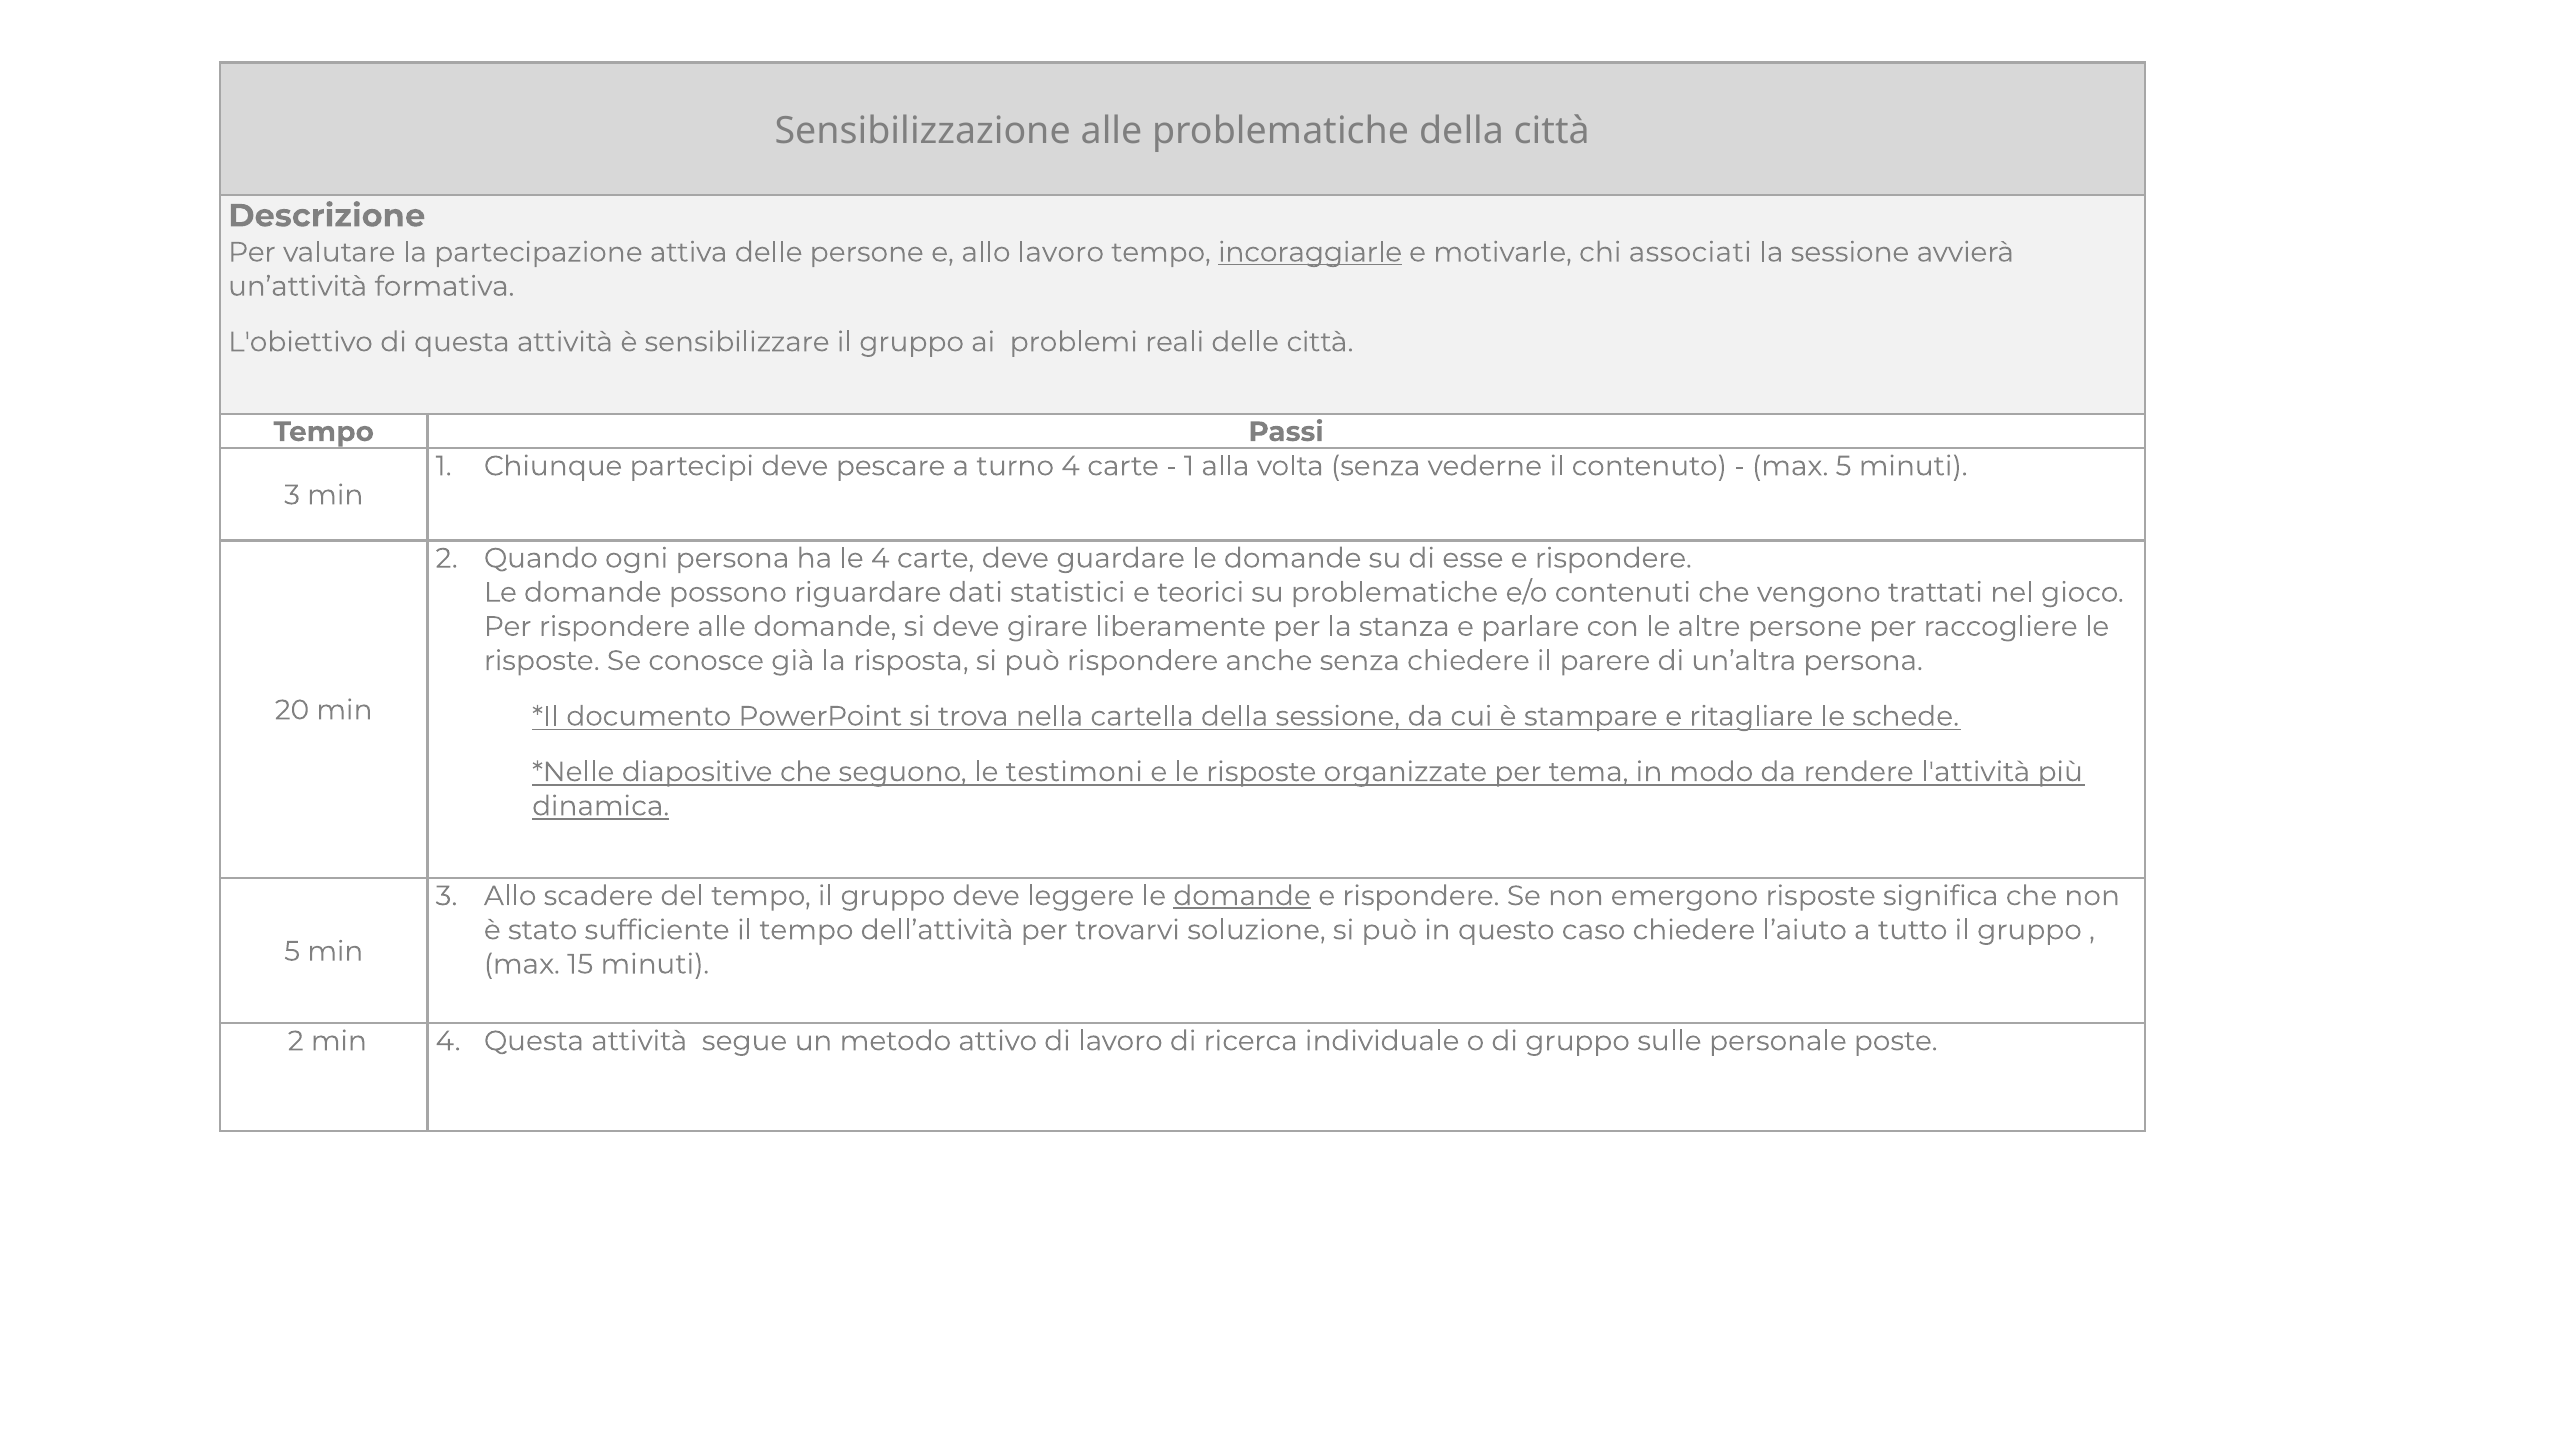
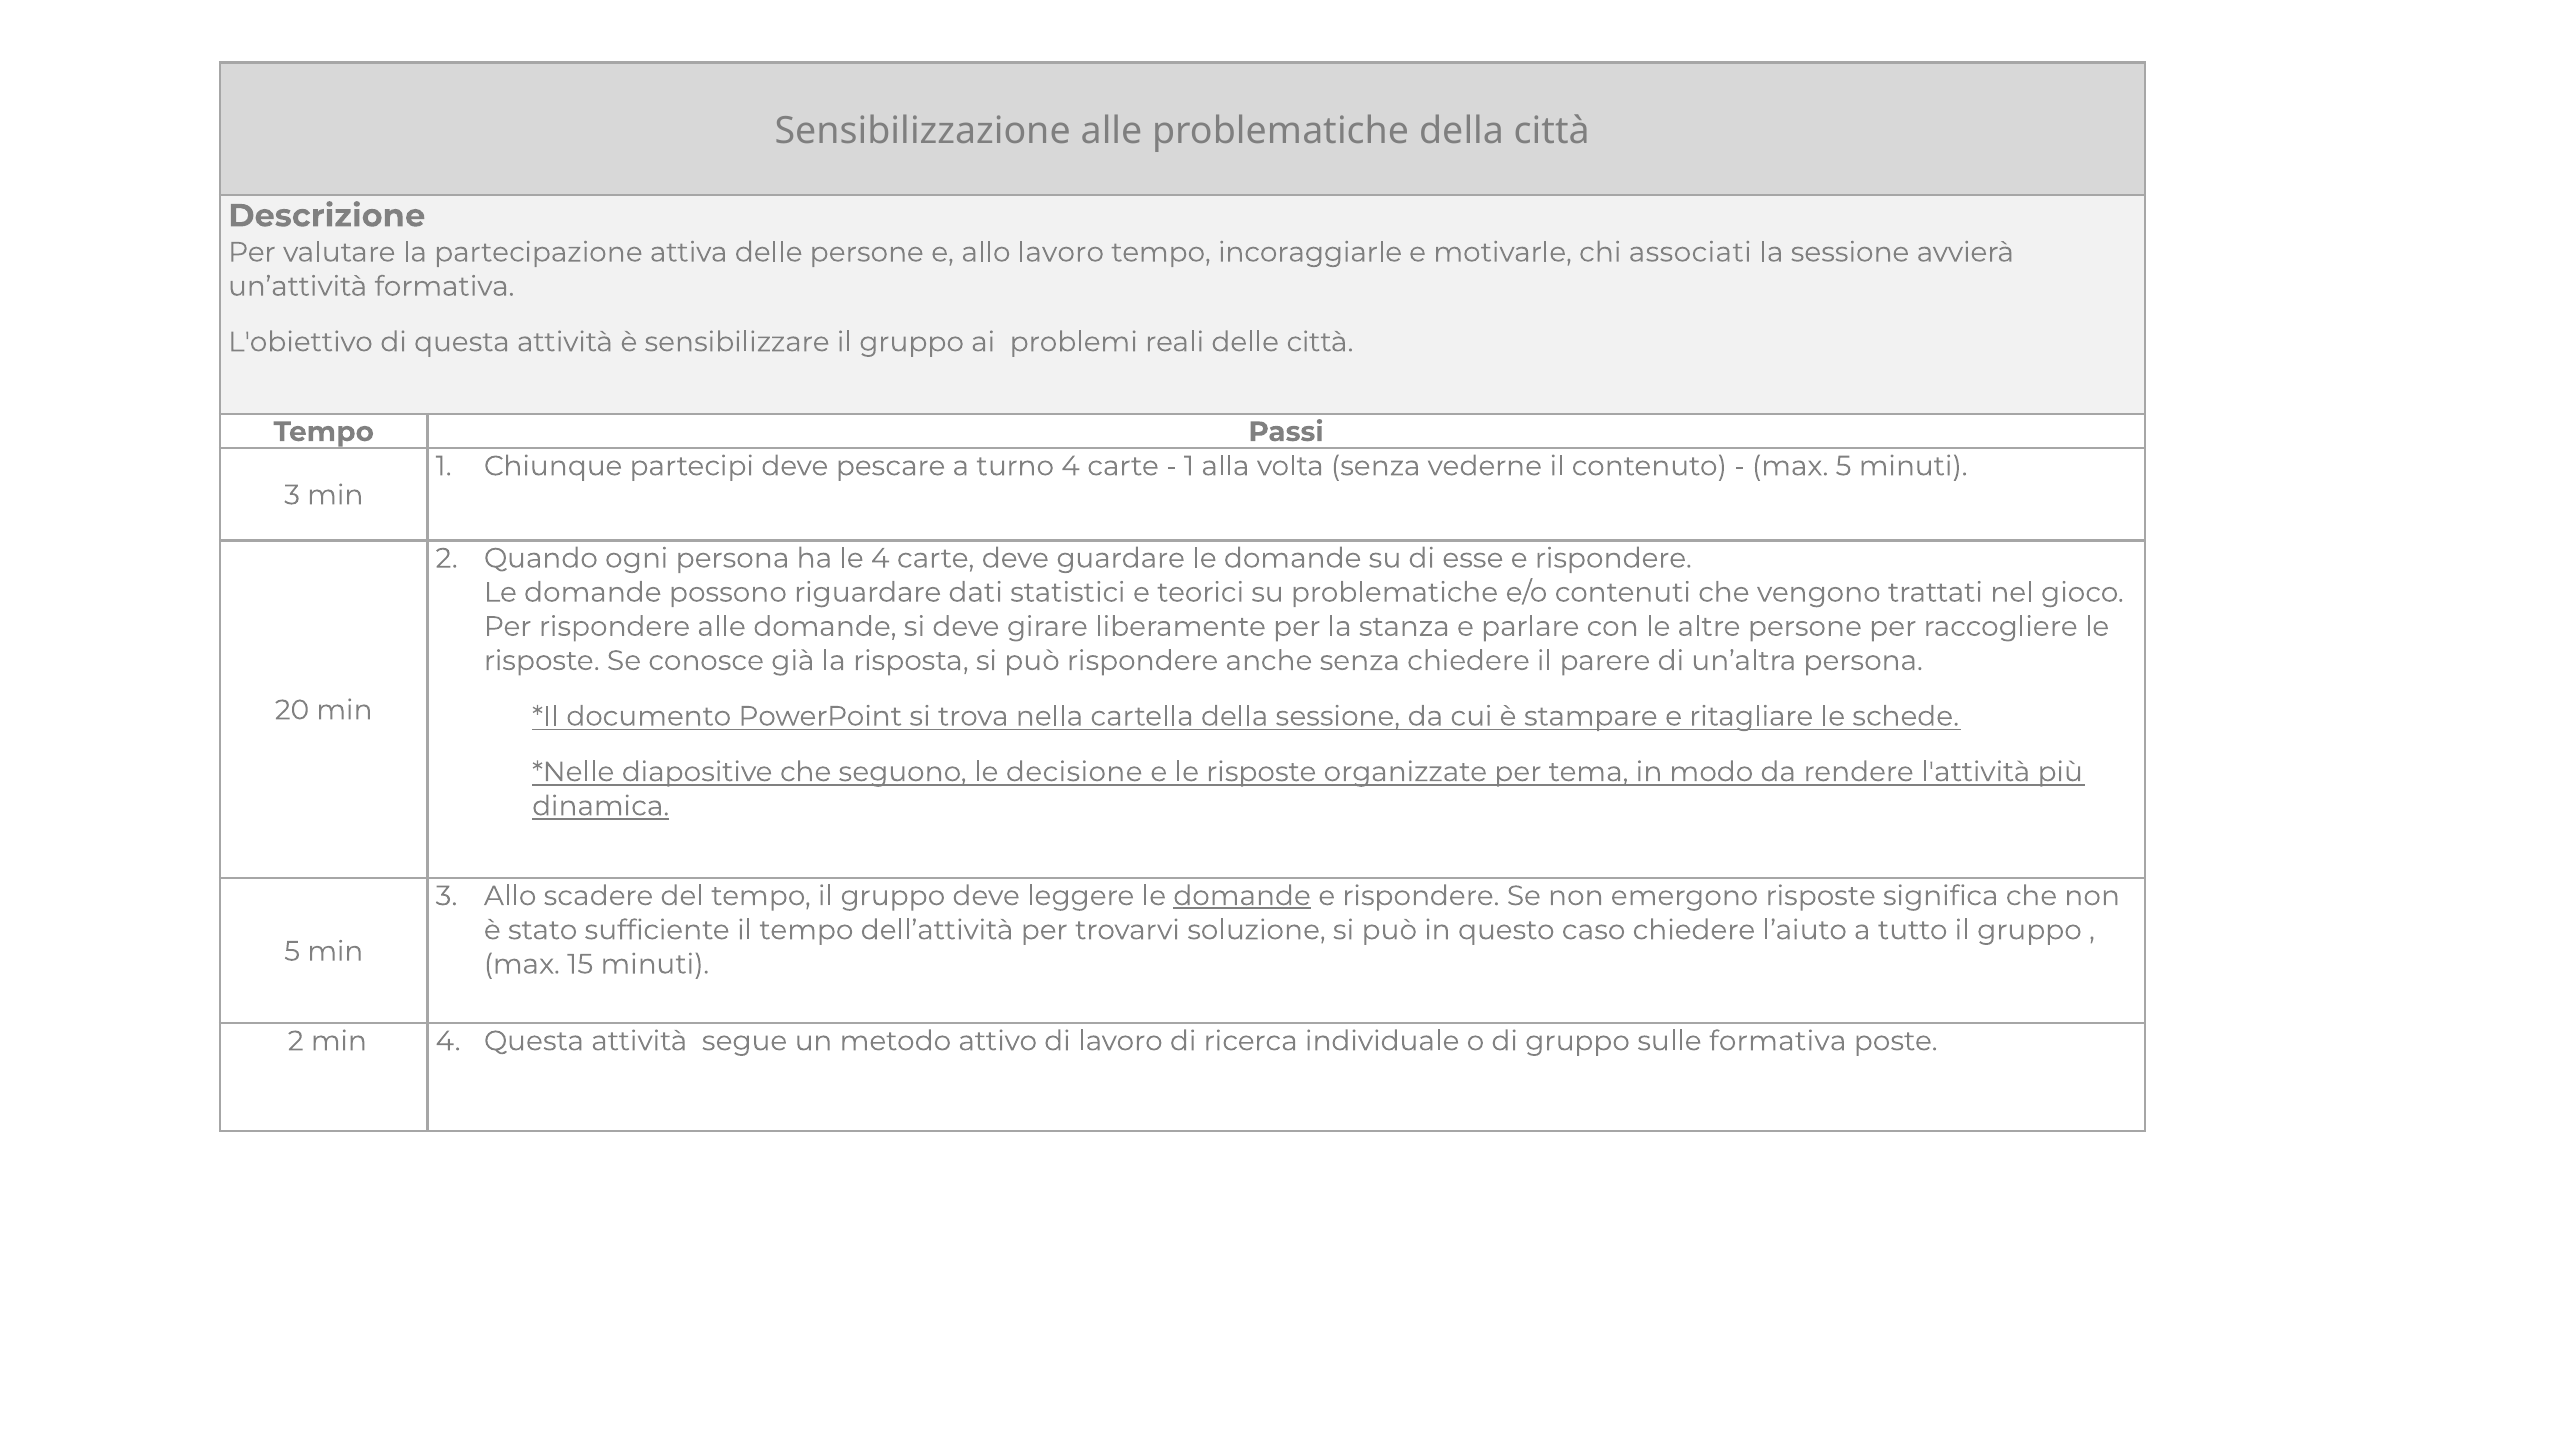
incoraggiarle underline: present -> none (1310, 252)
testimoni: testimoni -> decisione (1074, 772)
sulle personale: personale -> formativa (1778, 1041)
